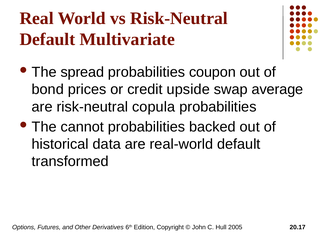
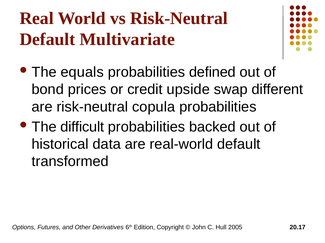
spread: spread -> equals (82, 72)
coupon: coupon -> defined (212, 72)
average: average -> different (277, 90)
cannot: cannot -> difficult (82, 127)
